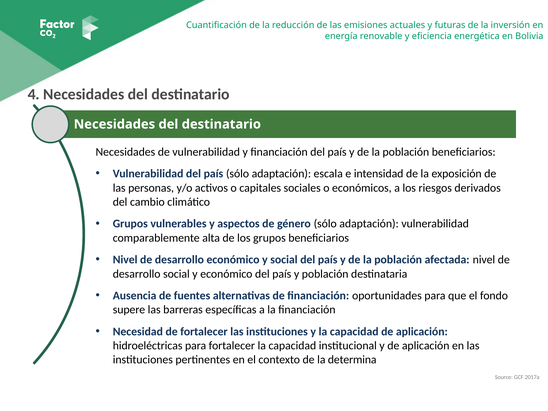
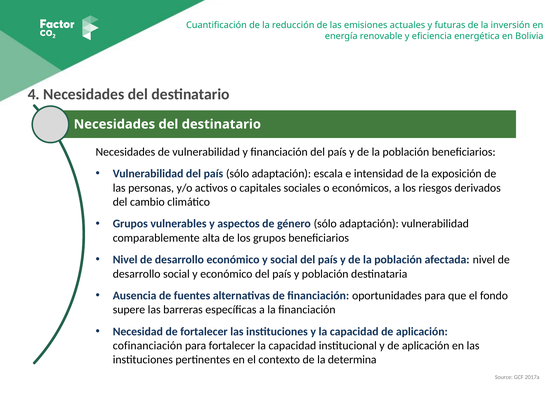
hidroeléctricas: hidroeléctricas -> cofinanciación (148, 346)
